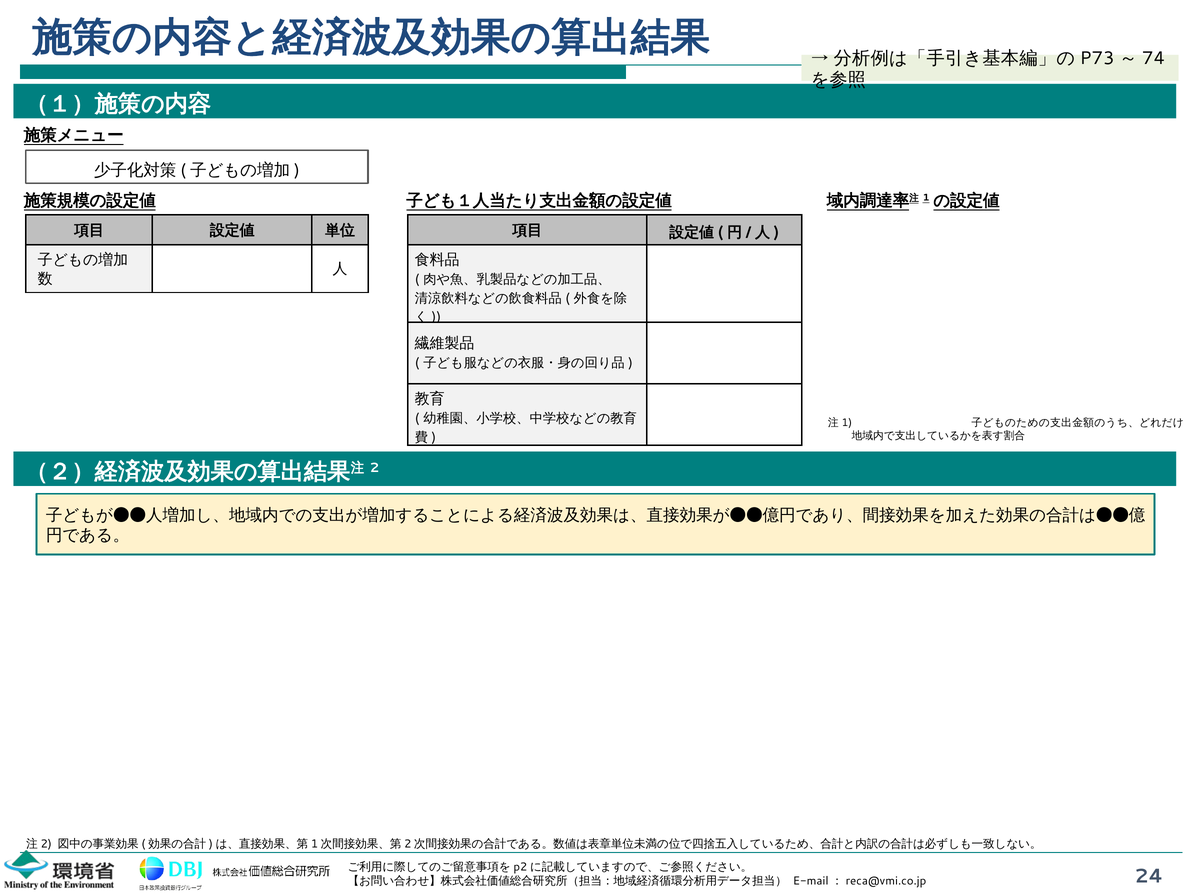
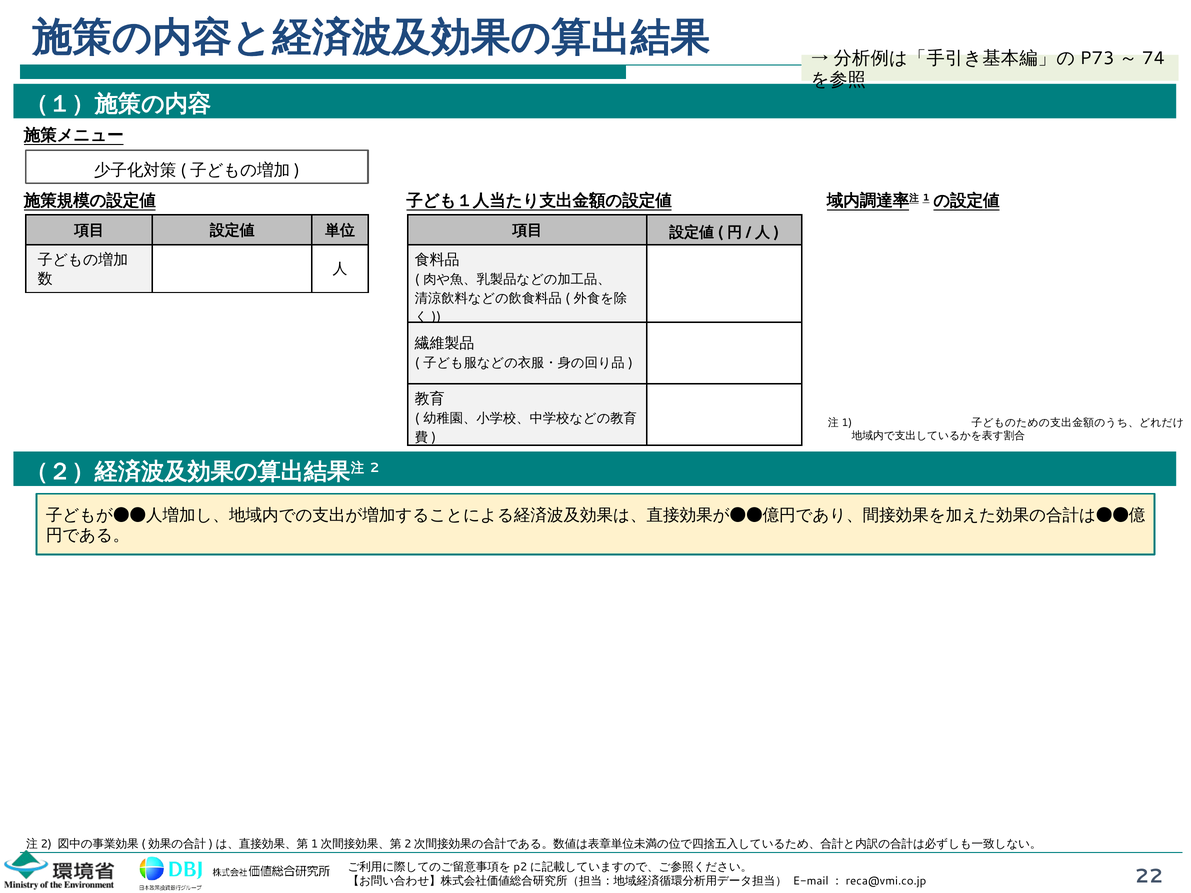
24: 24 -> 22 (1149, 876)
